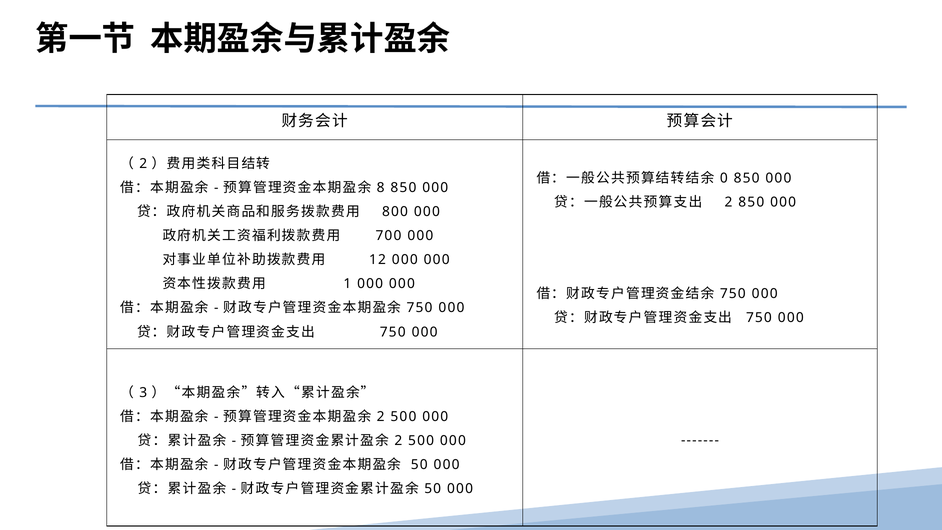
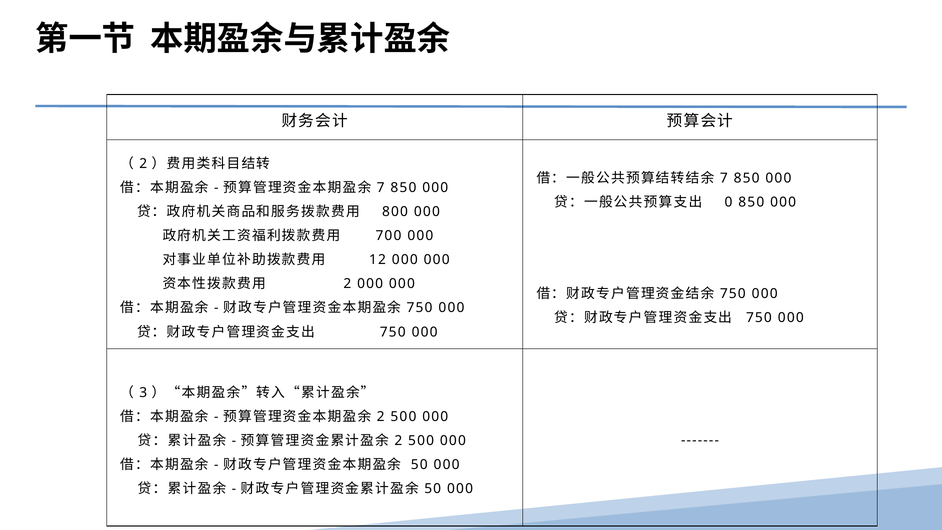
0: 0 -> 7 (724, 178)
8: 8 -> 7 (381, 188)
2: 2 -> 0 (729, 202)
1: 1 -> 2 (347, 284)
